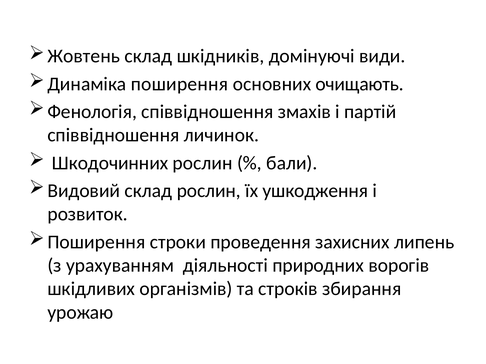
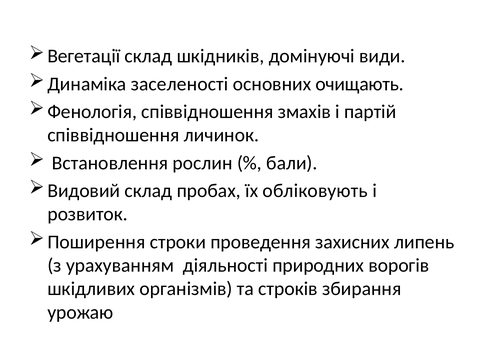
Жовтень: Жовтень -> Вегетації (84, 56)
Динаміка поширення: поширення -> заселеності (180, 84)
Шкодочинних: Шкодочинних -> Встановлення (110, 163)
склад рослин: рослин -> пробах (209, 191)
ушкодження: ушкодження -> обліковують (315, 191)
